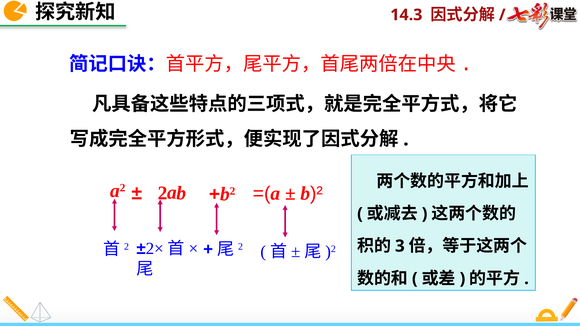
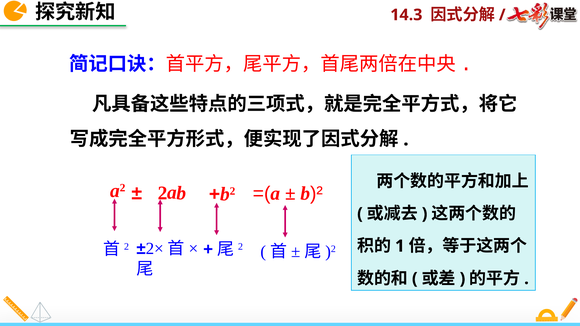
3: 3 -> 1 (400, 246)
